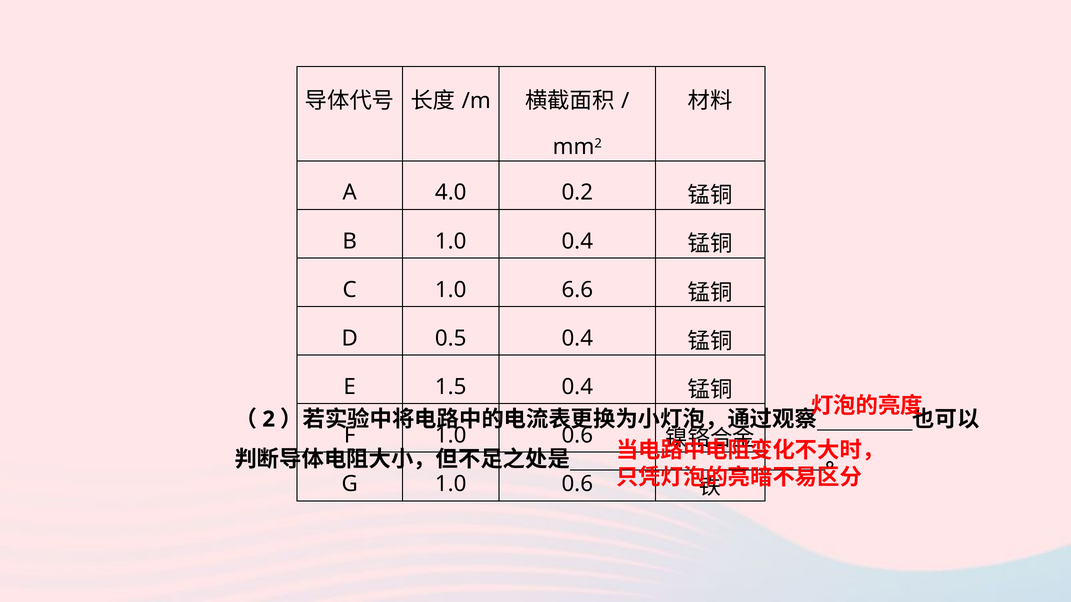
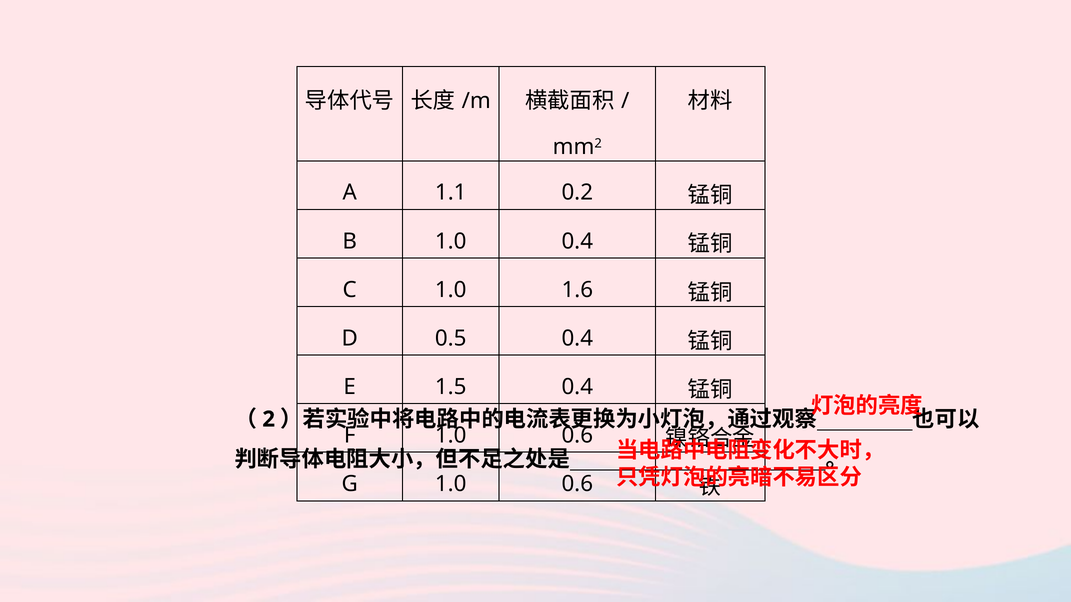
4.0: 4.0 -> 1.1 (451, 193)
6.6: 6.6 -> 1.6 (577, 290)
